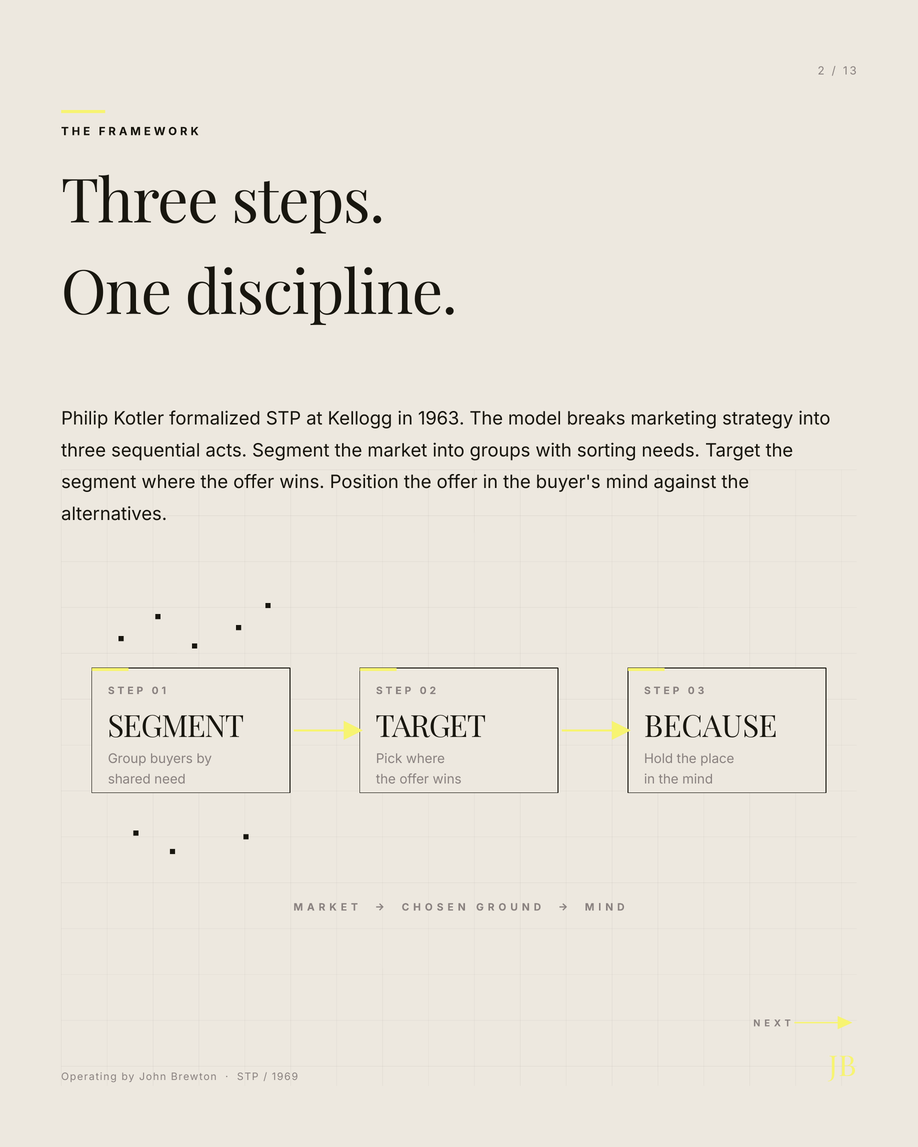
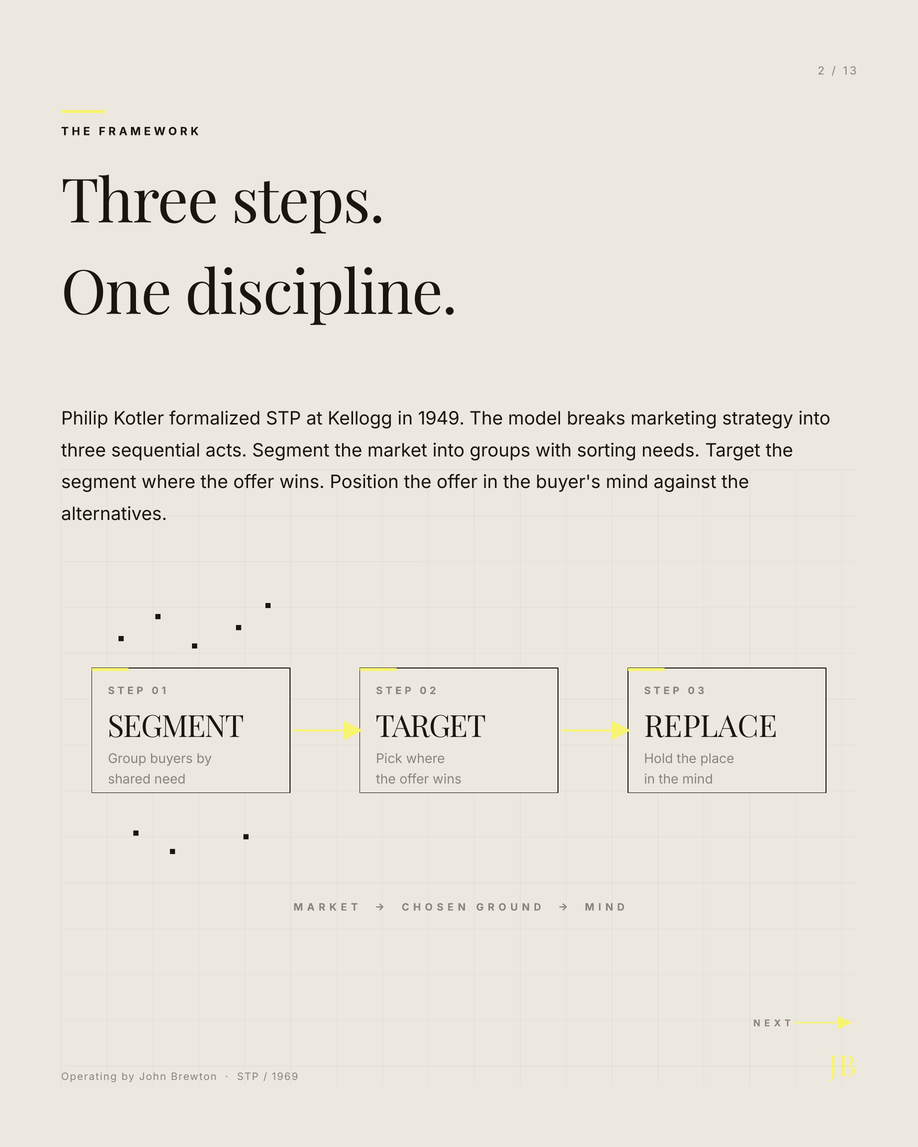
1963: 1963 -> 1949 (441, 419)
BECAUSE: BECAUSE -> REPLACE (711, 727)
